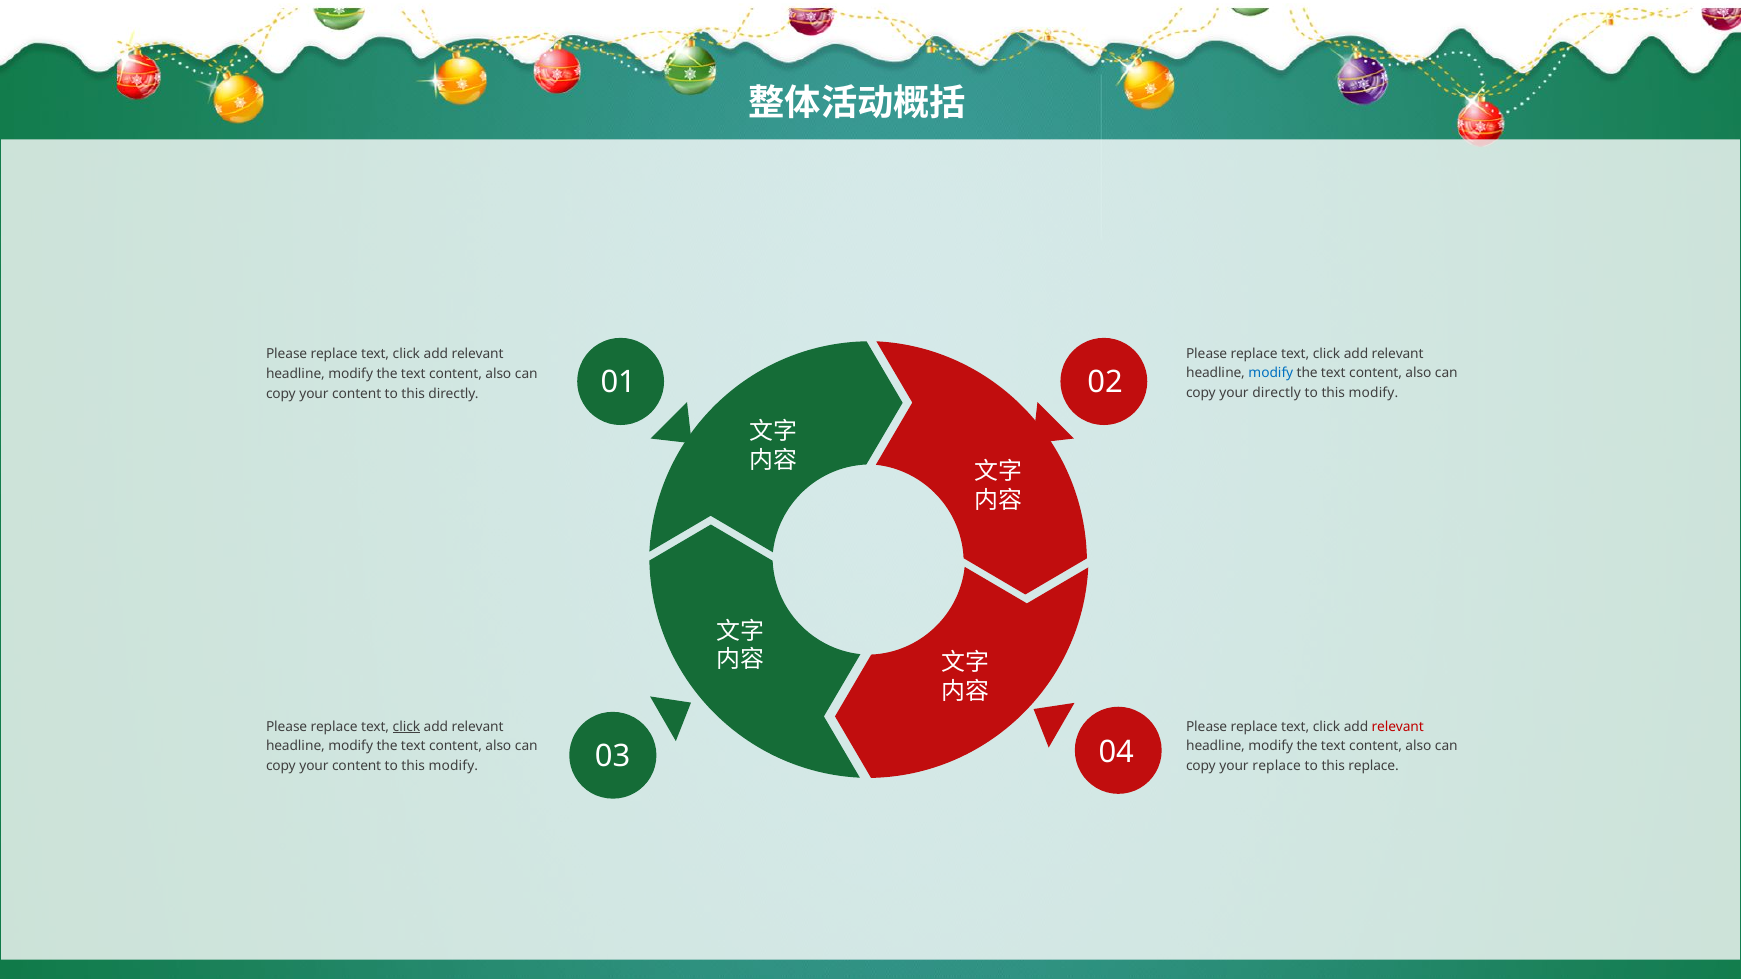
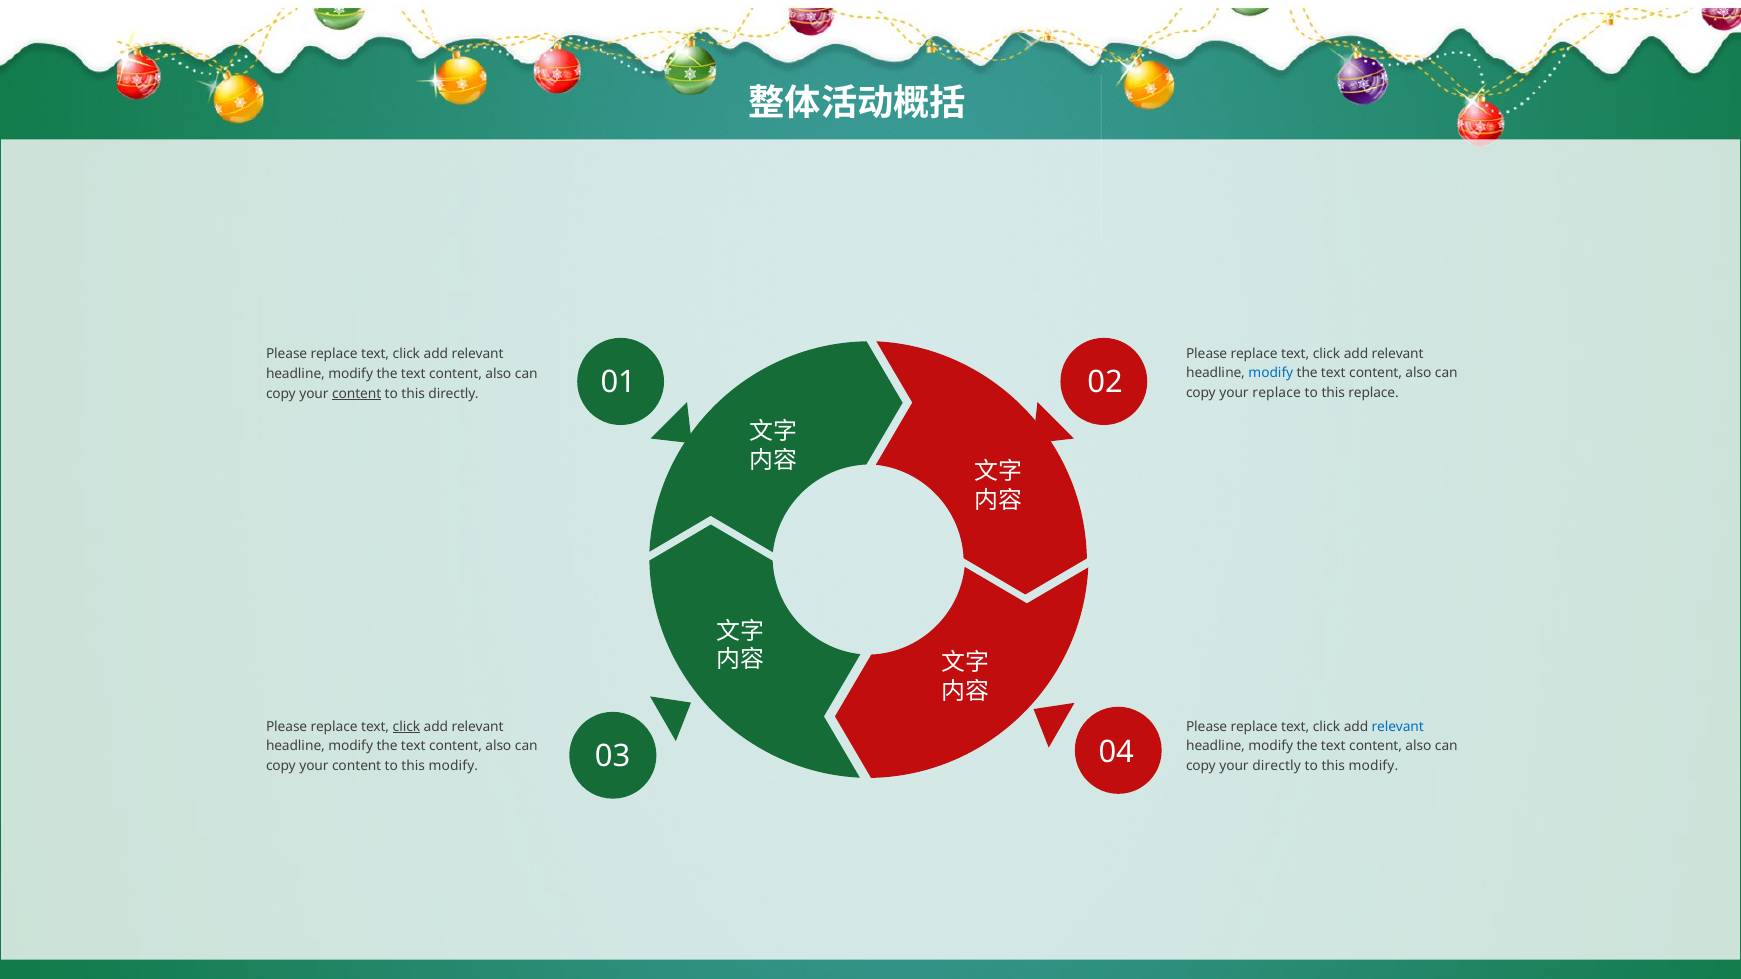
your directly: directly -> replace (1277, 393)
modify: modify -> replace (1374, 393)
content underline: none -> present (357, 394)
relevant colour: red -> blue (1398, 727)
your replace: replace -> directly (1277, 766)
replace: replace -> modify (1373, 766)
